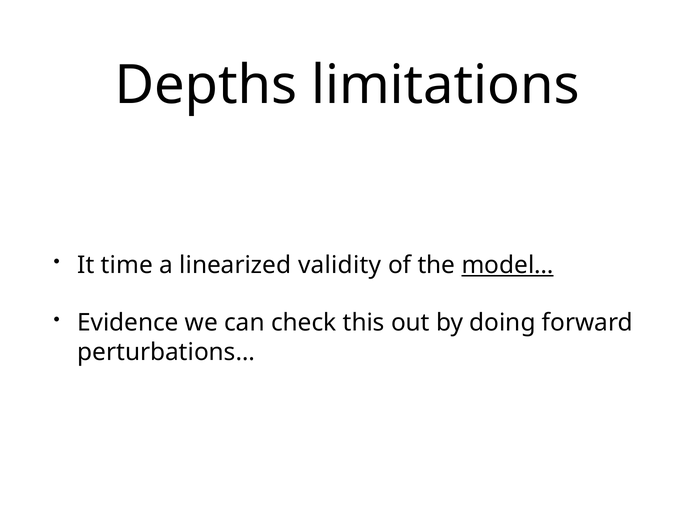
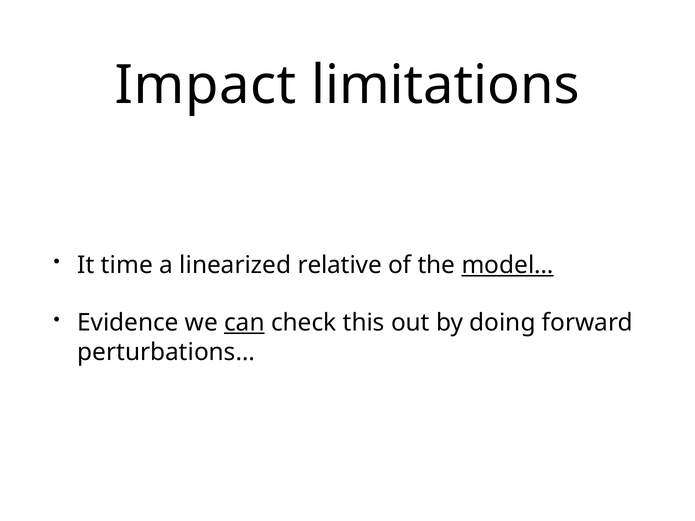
Depths: Depths -> Impact (206, 85)
validity: validity -> relative (340, 265)
can underline: none -> present (244, 323)
